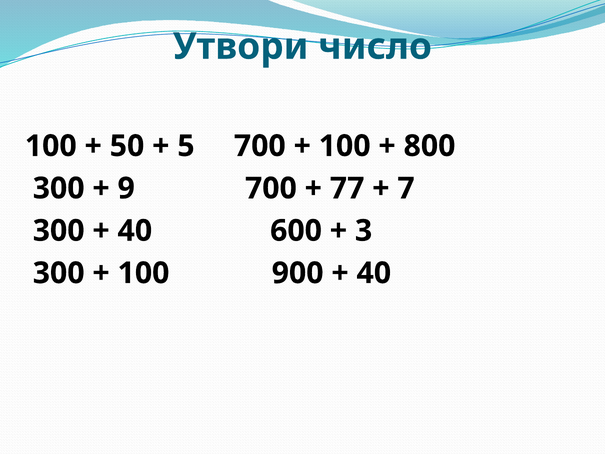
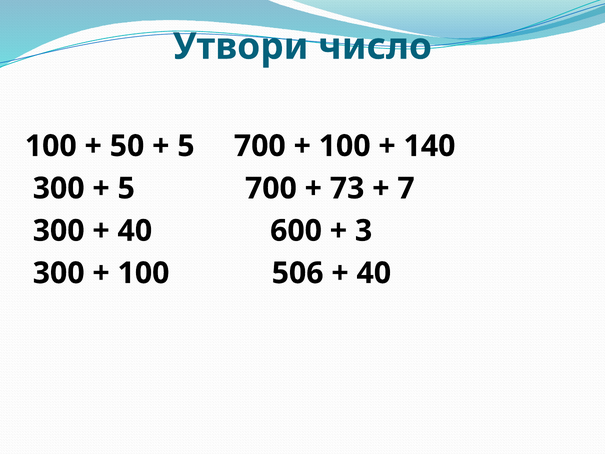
800: 800 -> 140 (430, 146)
9: 9 -> 5 (126, 188)
77: 77 -> 73 (347, 188)
900: 900 -> 506 (298, 273)
